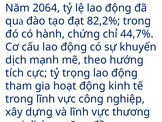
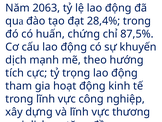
2064: 2064 -> 2063 (46, 8)
82,2%: 82,2% -> 28,4% (104, 21)
hành: hành -> huấn (50, 34)
44,7%: 44,7% -> 87,5% (137, 34)
